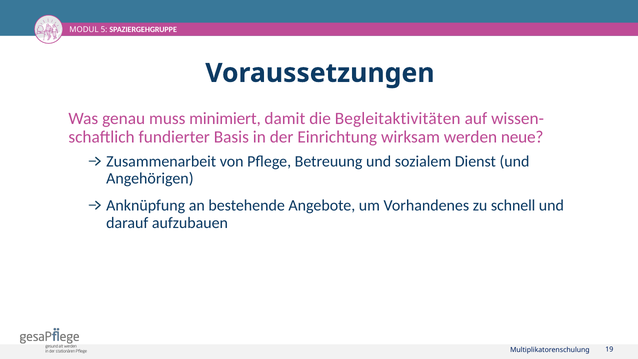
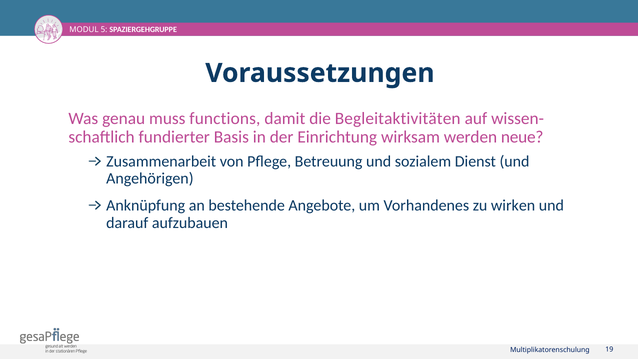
minimiert: minimiert -> functions (225, 118)
schnell: schnell -> wirken (513, 206)
